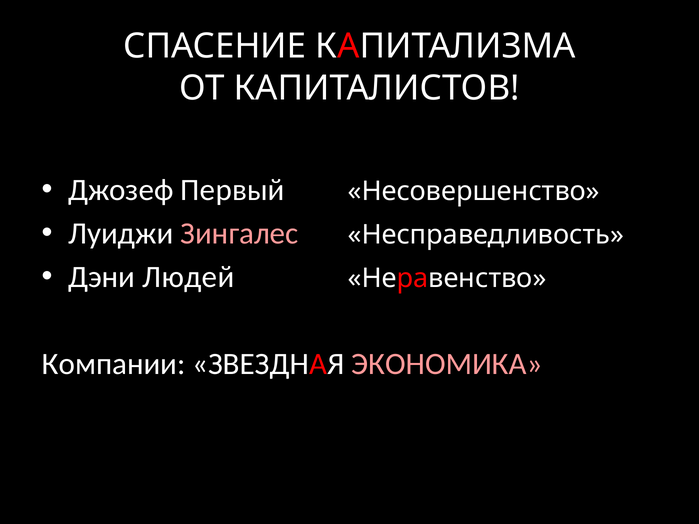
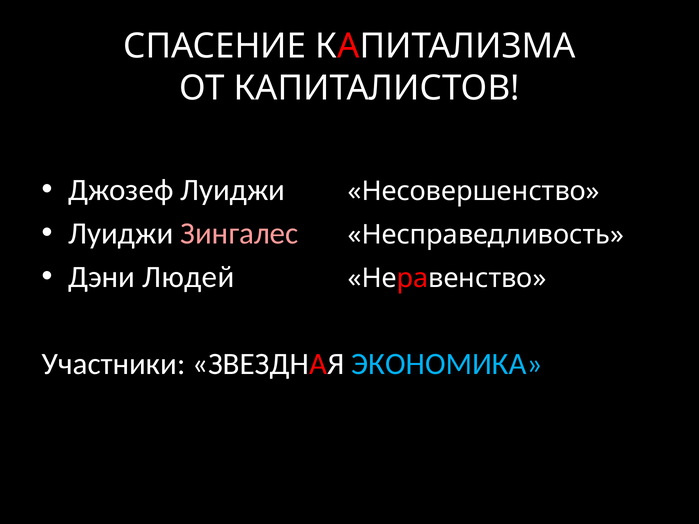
Джозеф Первый: Первый -> Луиджи (233, 190)
Компании: Компании -> Участники (114, 364)
ЭКОНОМИКА colour: pink -> light blue (447, 364)
